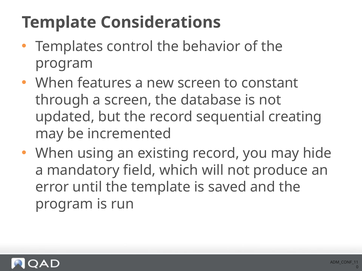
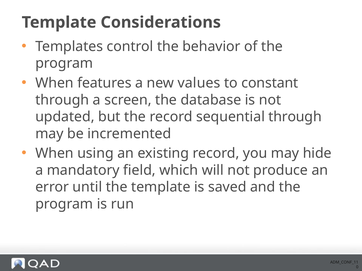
new screen: screen -> values (199, 83)
sequential creating: creating -> through (295, 117)
